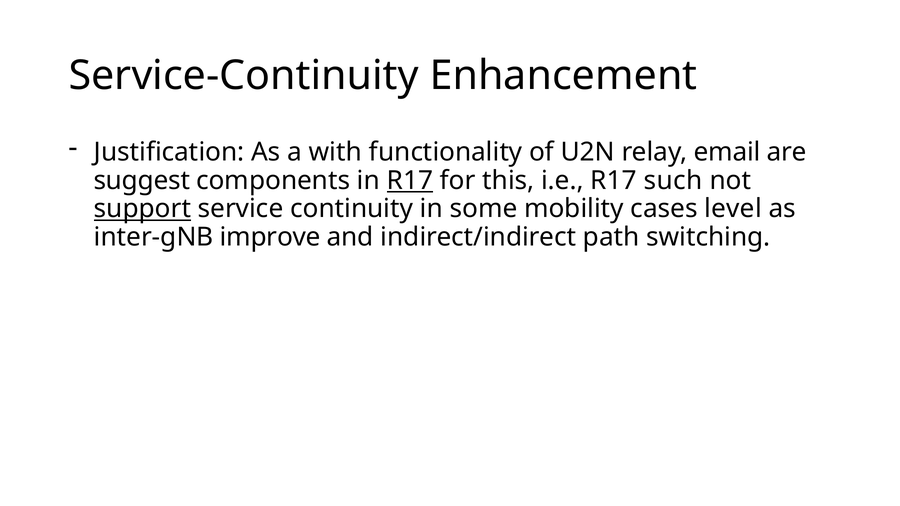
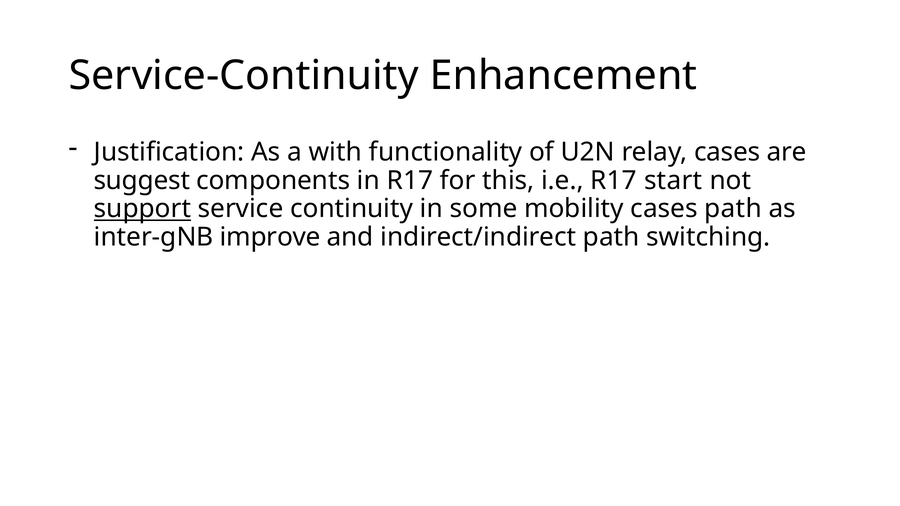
relay email: email -> cases (727, 152)
R17 underline: present -> none (410, 181)
such: such -> start (673, 181)
cases level: level -> path (733, 209)
